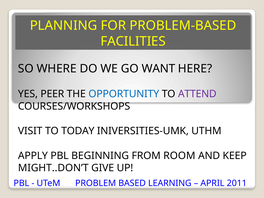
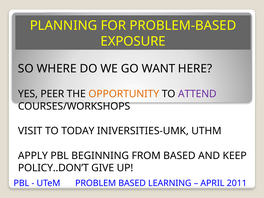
FACILITIES: FACILITIES -> EXPOSURE (133, 41)
OPPORTUNITY colour: blue -> orange (124, 94)
FROM ROOM: ROOM -> BASED (179, 156)
MIGHT..DON’T: MIGHT..DON’T -> POLICY..DON’T (53, 168)
